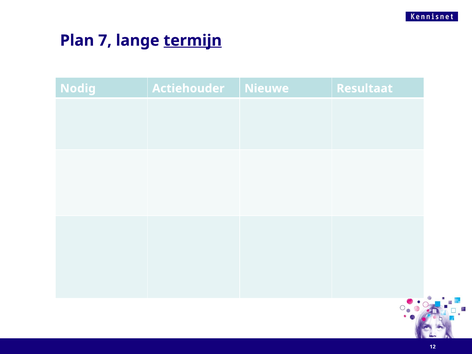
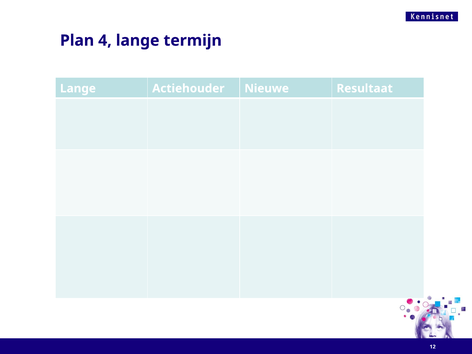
7: 7 -> 4 (105, 41)
termijn underline: present -> none (193, 41)
Nodig: Nodig -> Lange (78, 88)
